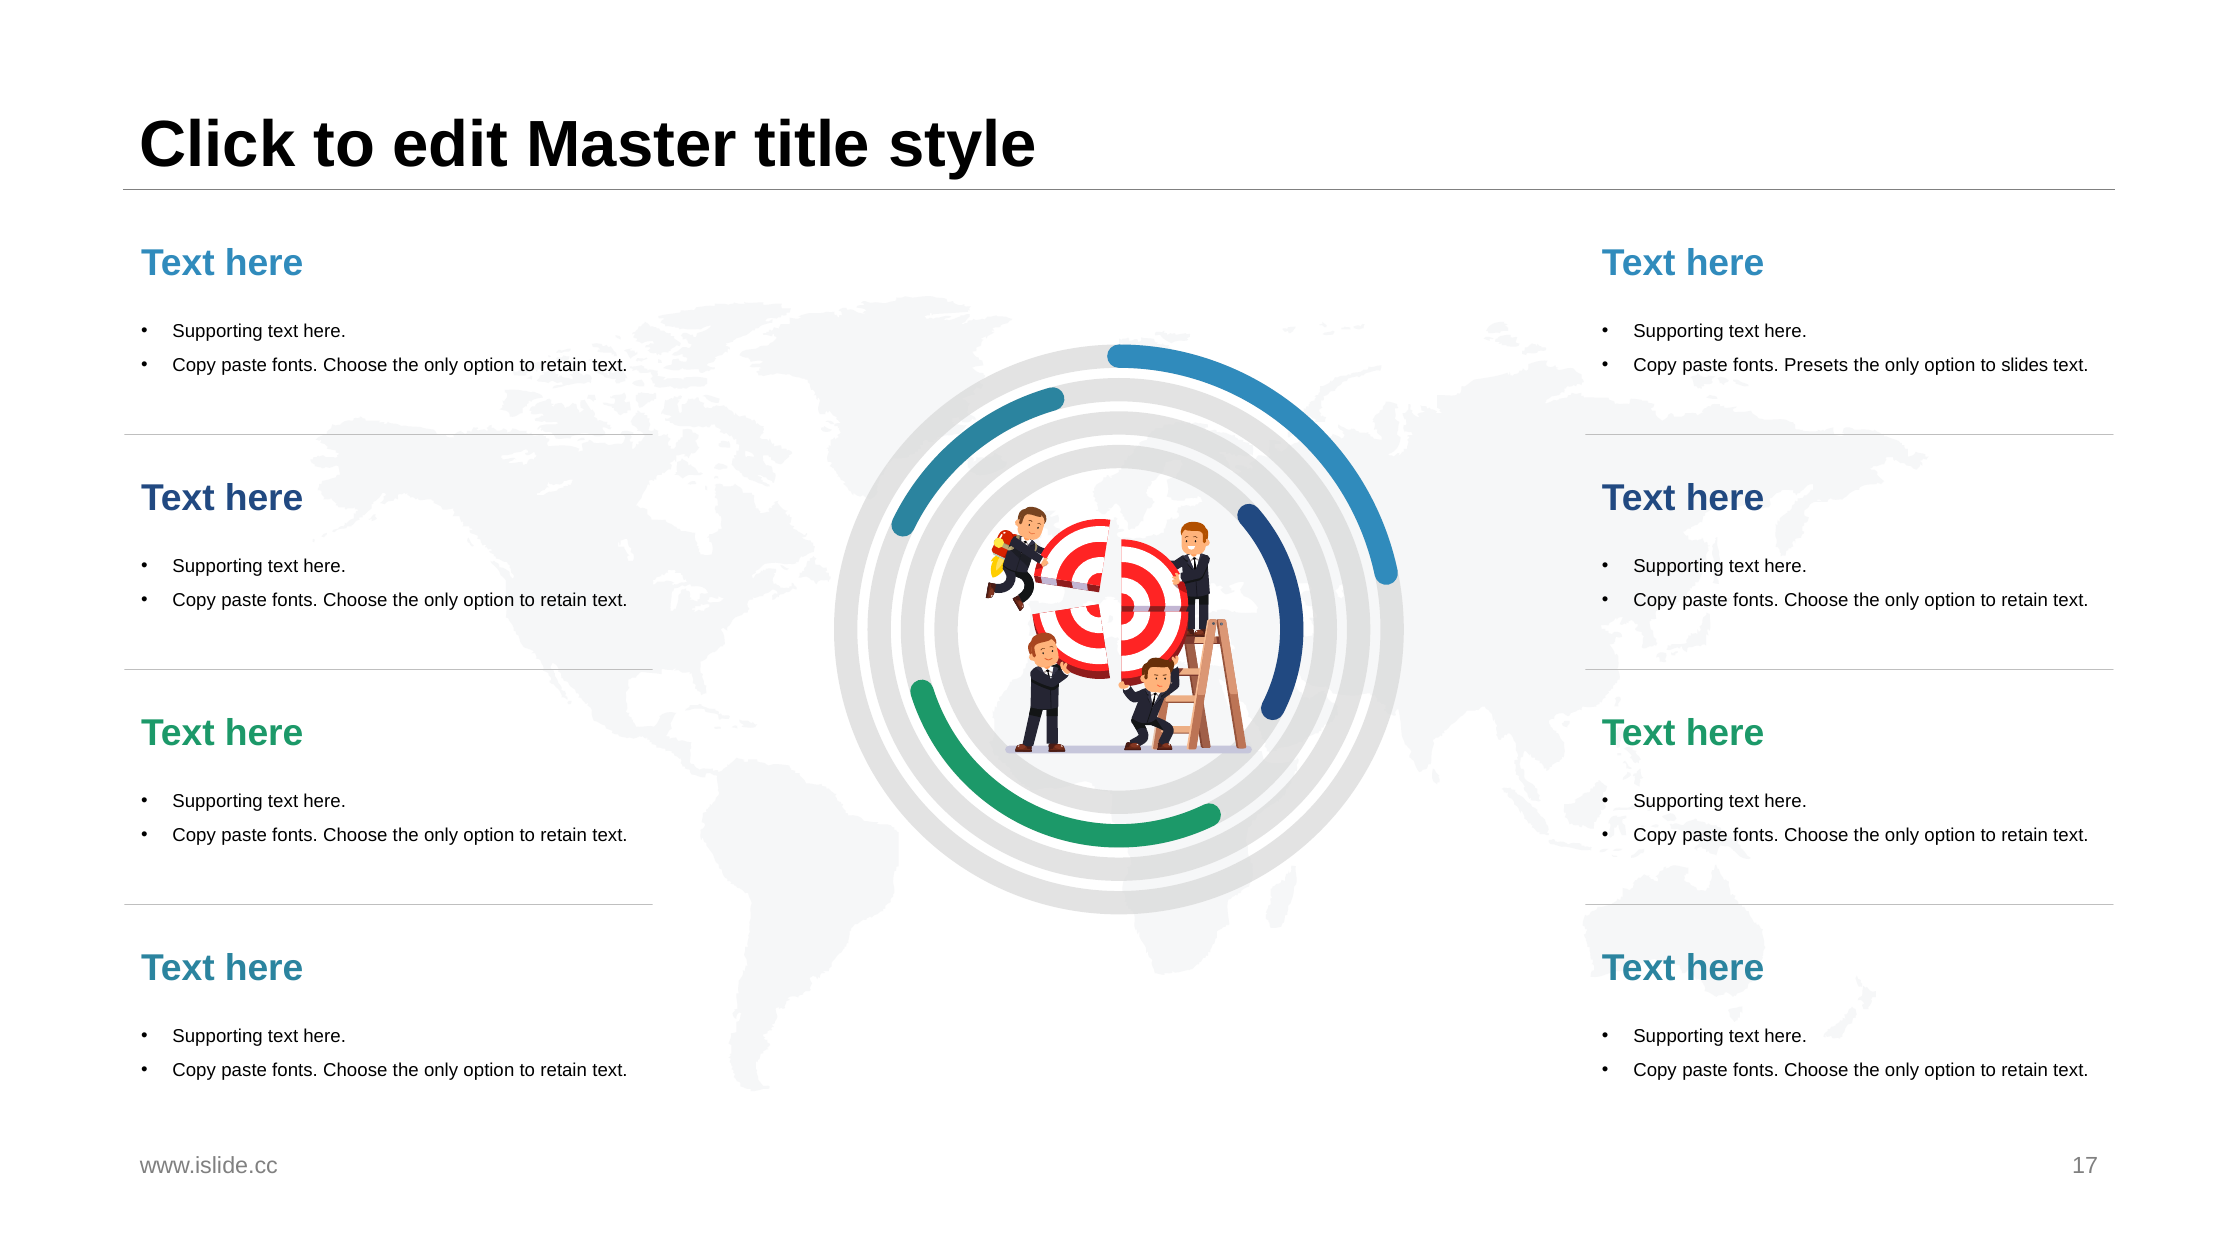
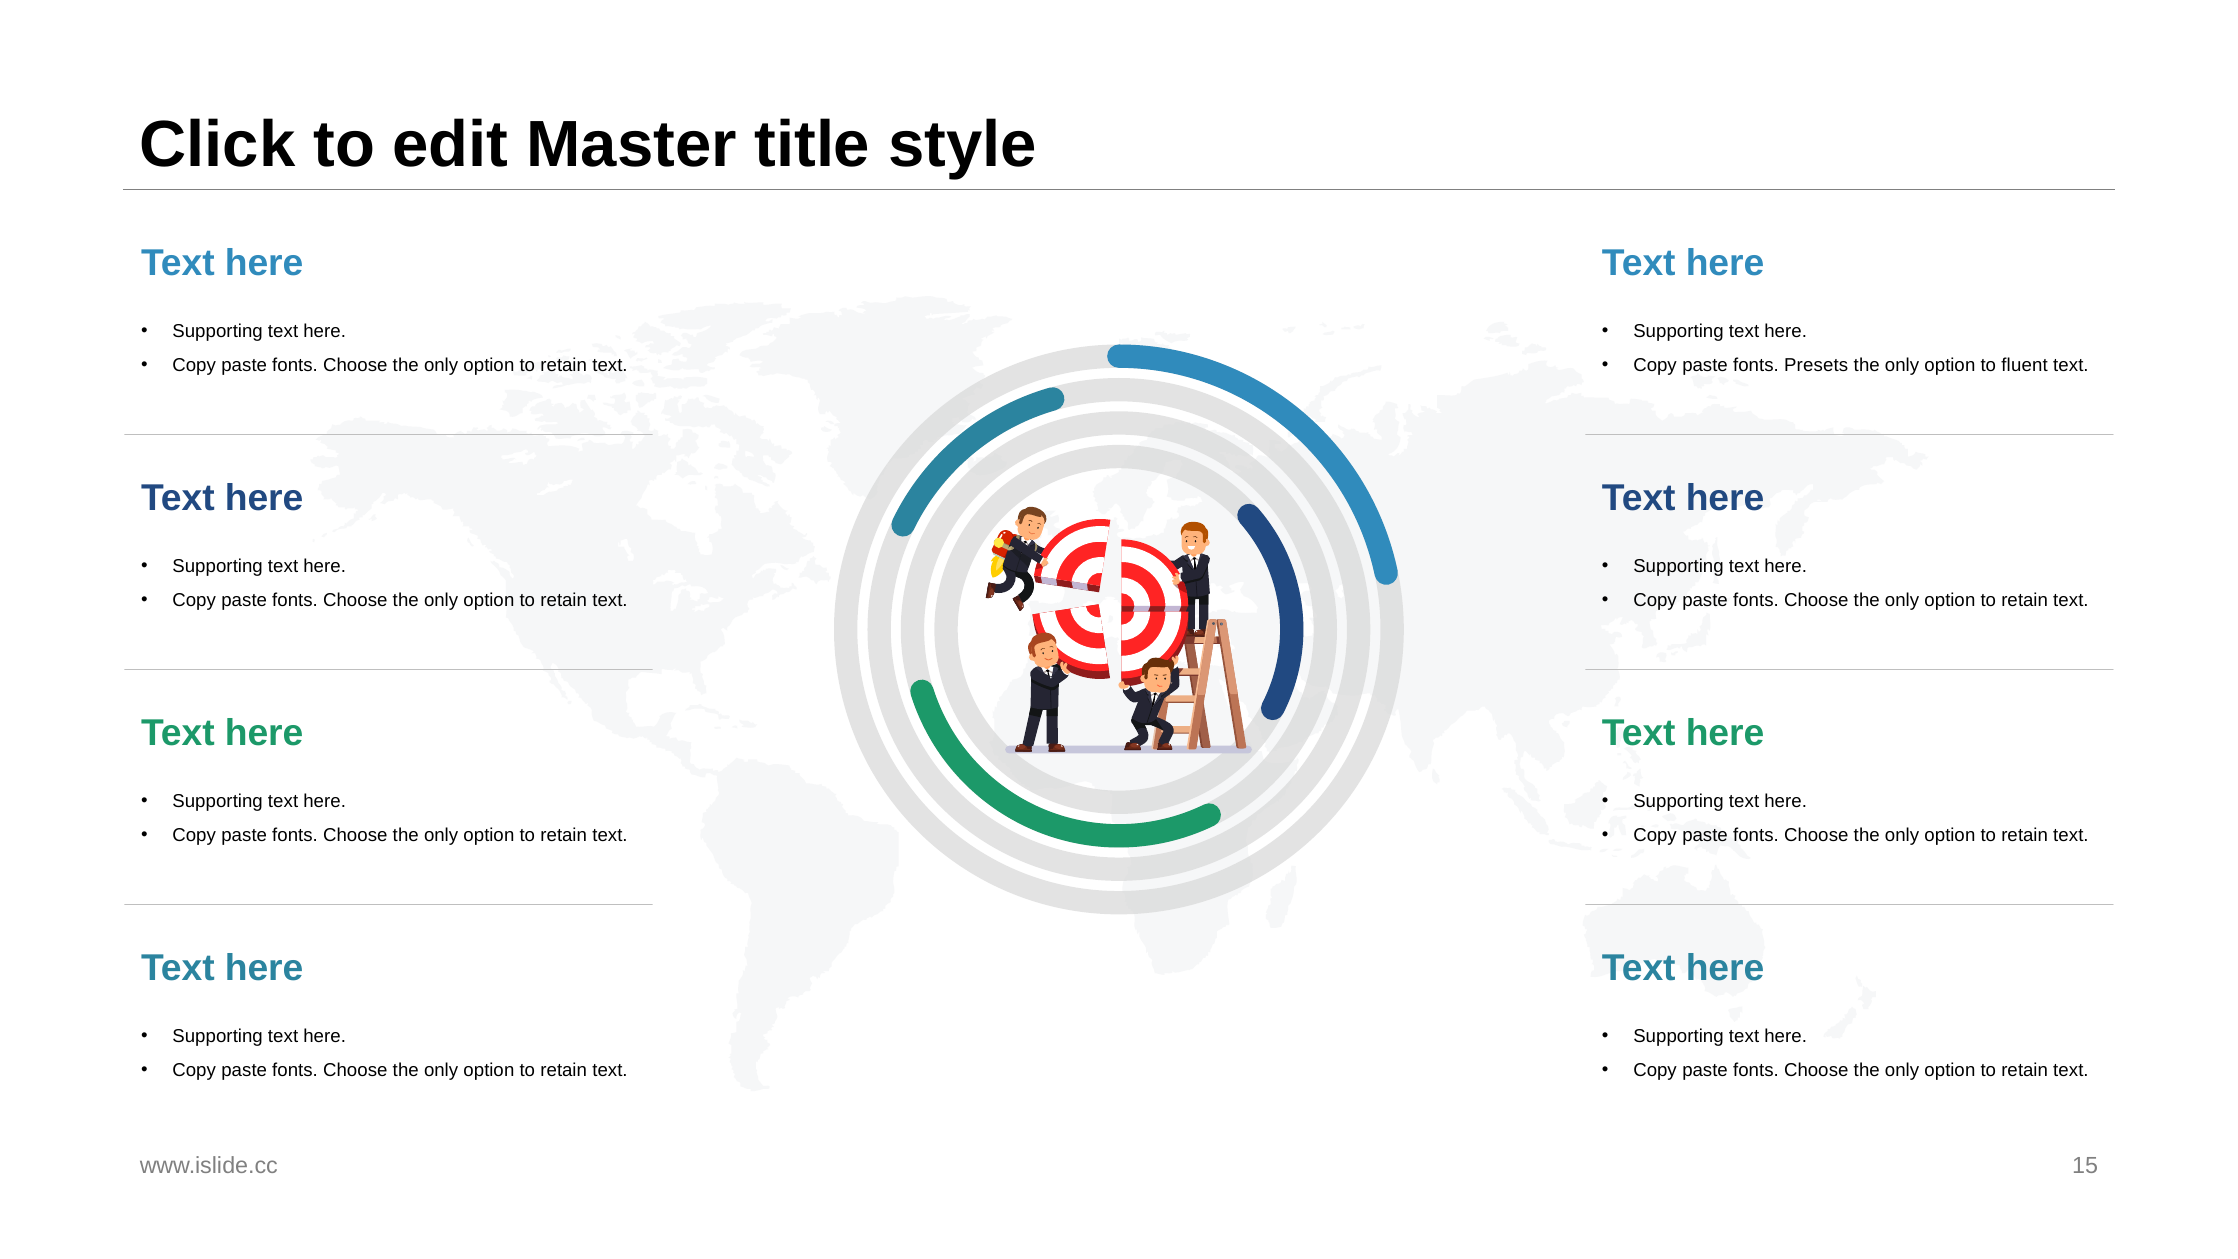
slides: slides -> fluent (2025, 365)
17: 17 -> 15 (2085, 1166)
